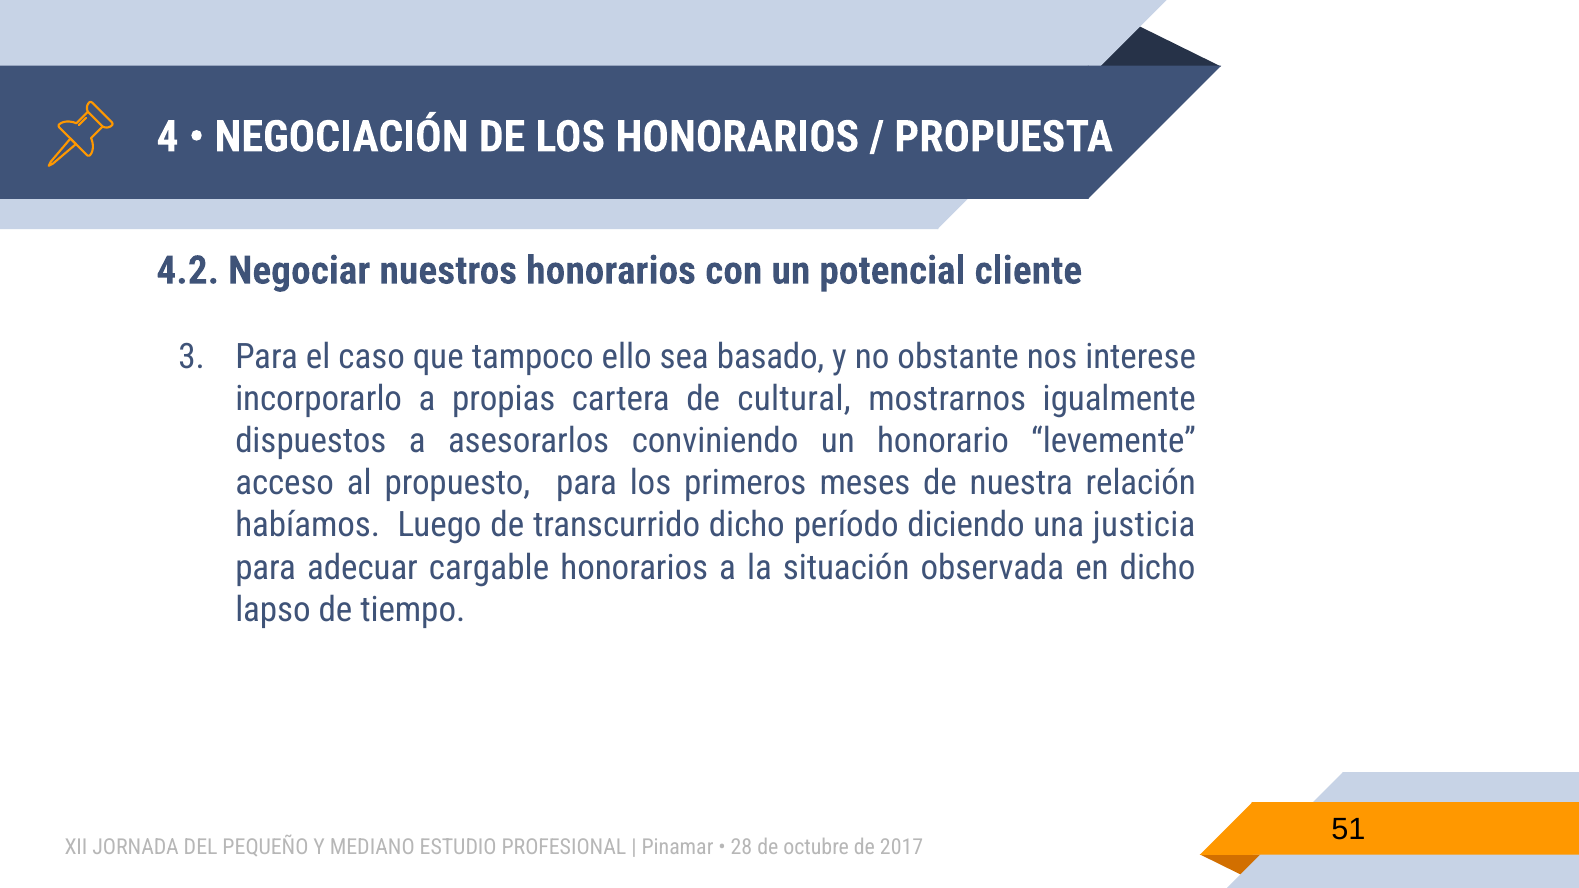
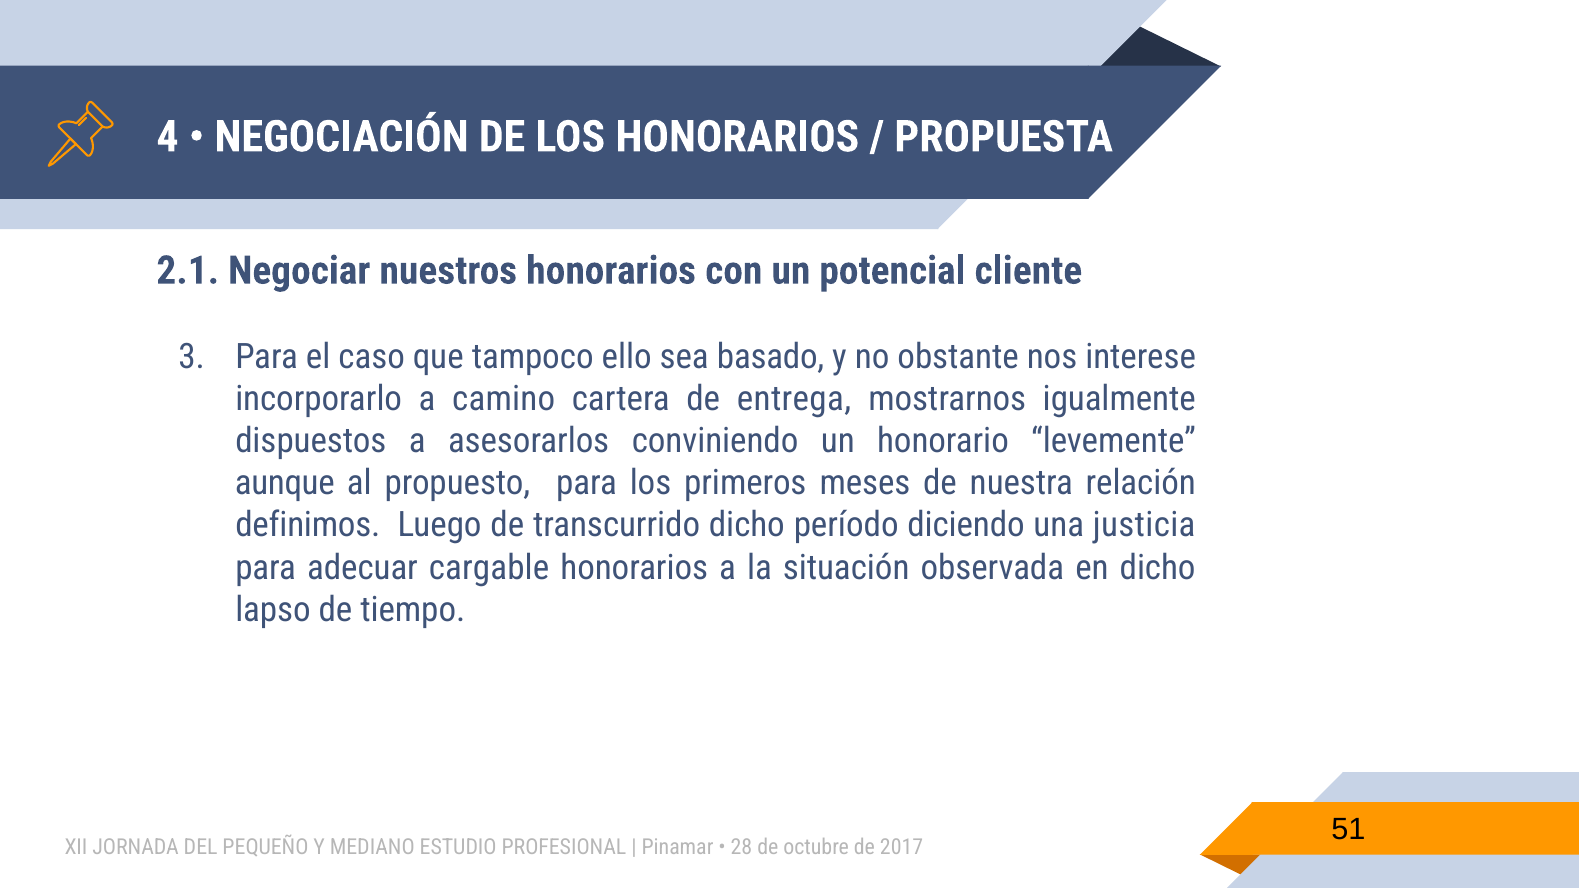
4.2: 4.2 -> 2.1 (188, 271)
propias: propias -> camino (504, 399)
cultural: cultural -> entrega (794, 399)
acceso: acceso -> aunque (285, 483)
habíamos: habíamos -> definimos (308, 526)
